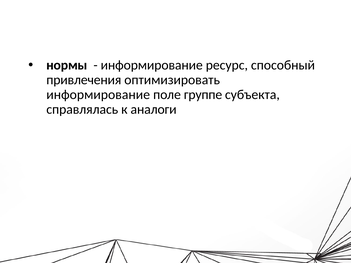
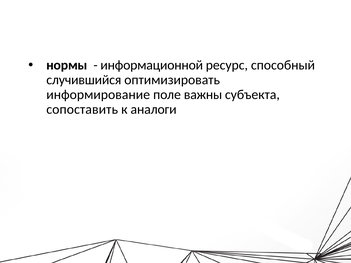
информирование: информирование -> информационной (152, 65)
привлечения: привлечения -> случившийся (84, 80)
группе: группе -> важны (203, 95)
справлялась: справлялась -> сопоставить (82, 110)
